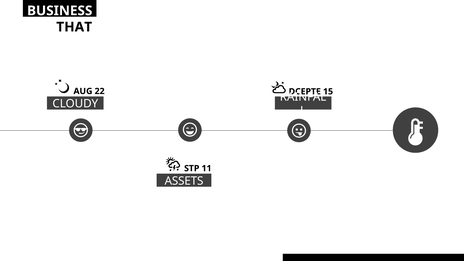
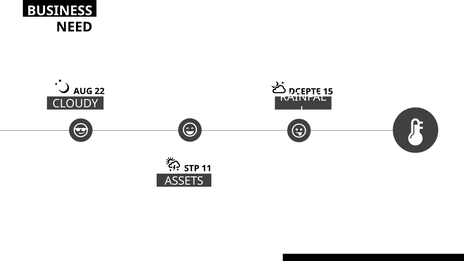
THAT: THAT -> NEED (74, 27)
